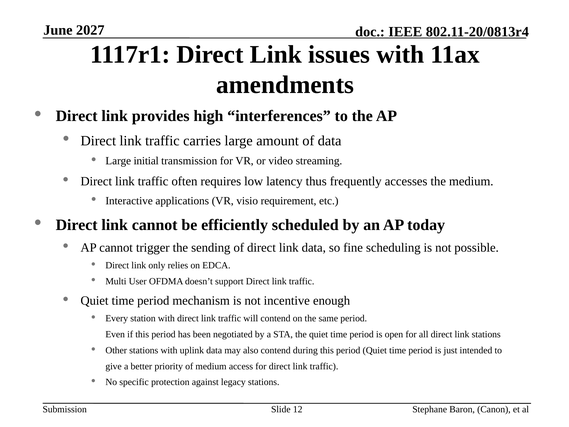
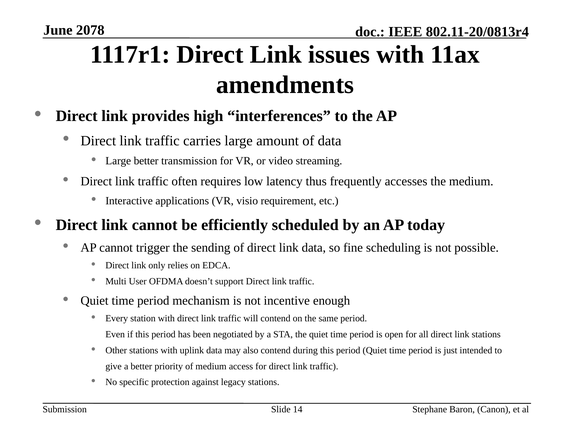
2027: 2027 -> 2078 (90, 30)
Large initial: initial -> better (146, 161)
12: 12 -> 14 (298, 409)
